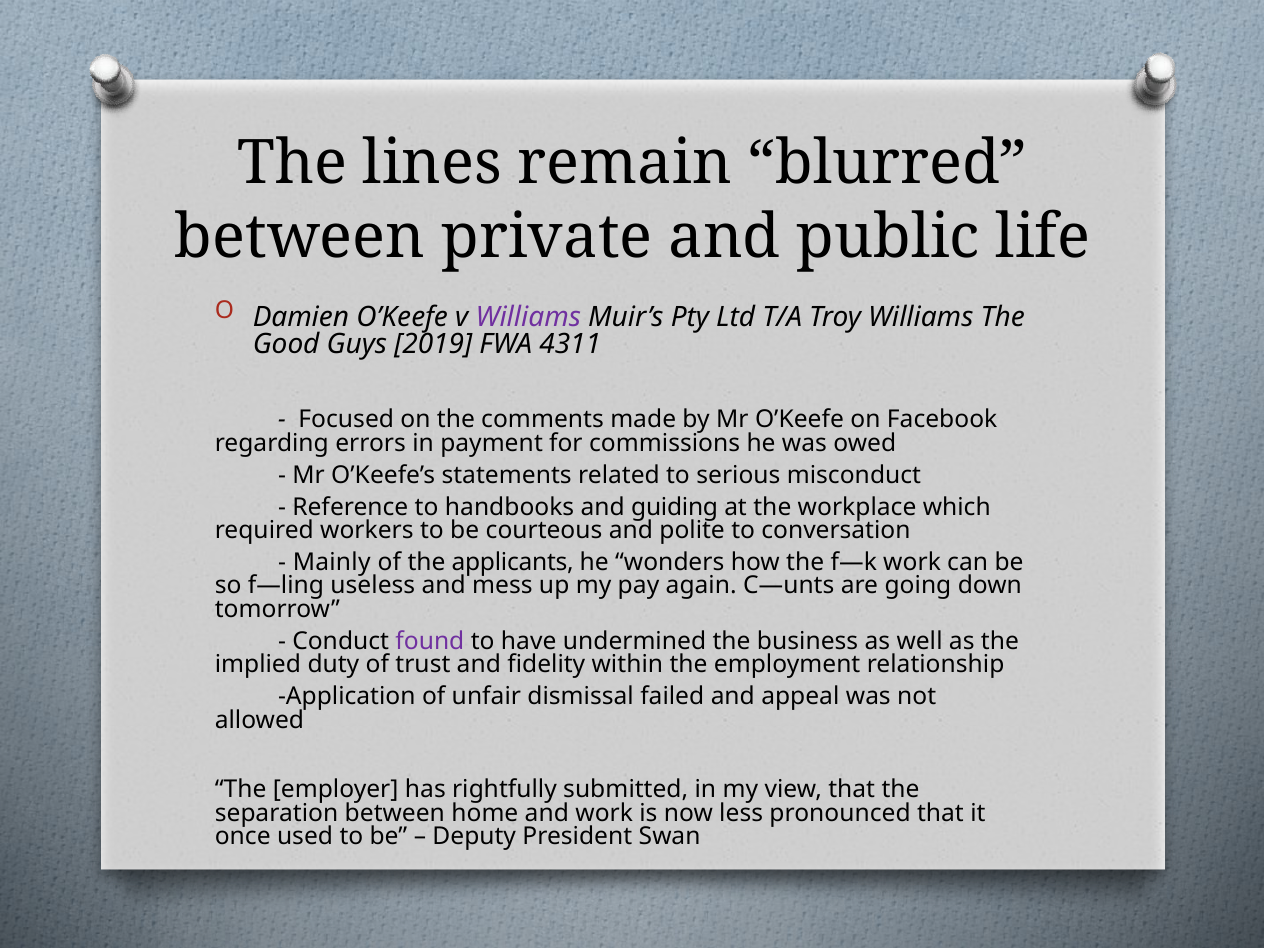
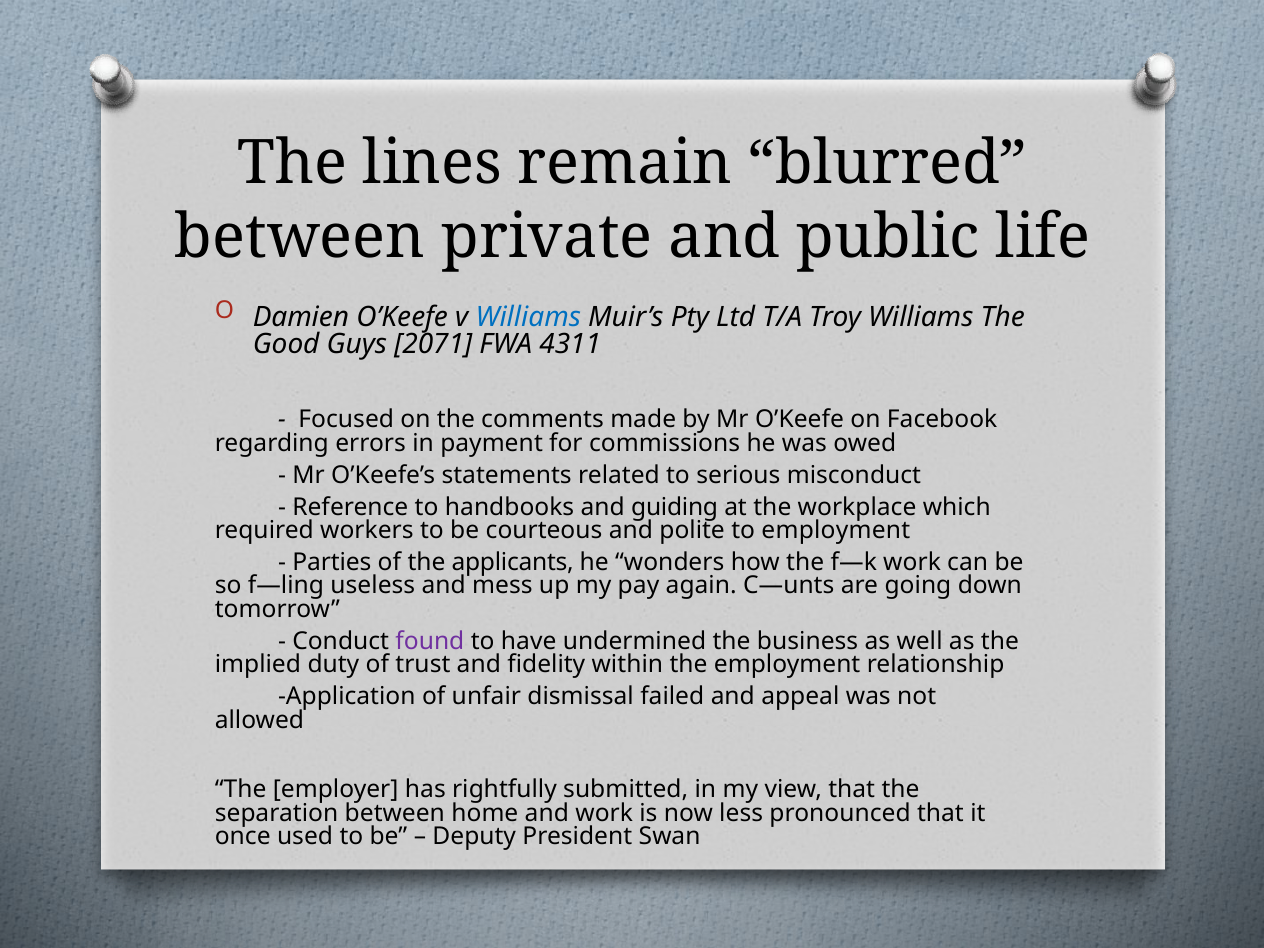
Williams colour: purple -> blue (528, 317)
2019: 2019 -> 2071 (433, 344)
to conversation: conversation -> employment (836, 530)
Mainly: Mainly -> Parties (332, 562)
